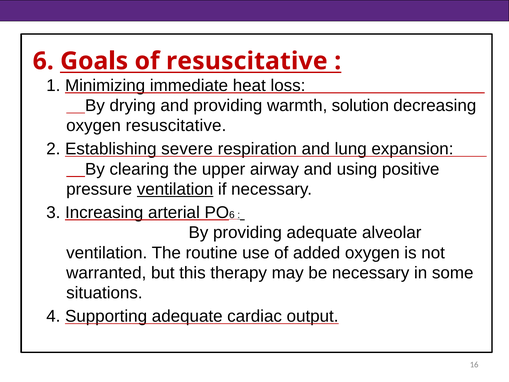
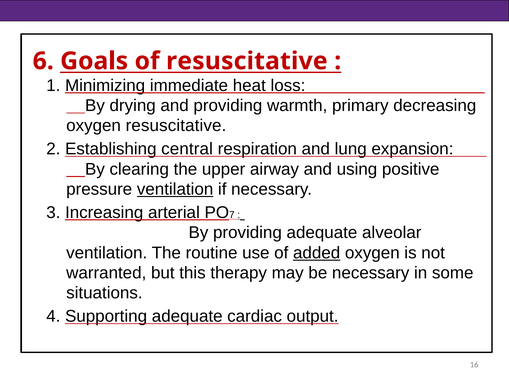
solution: solution -> primary (360, 105)
severe: severe -> central (187, 149)
6: 6 -> 7 (232, 215)
added underline: none -> present (317, 253)
